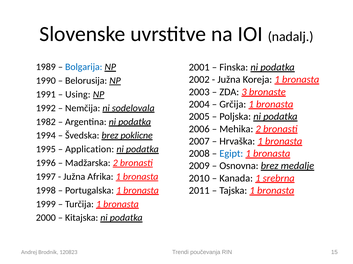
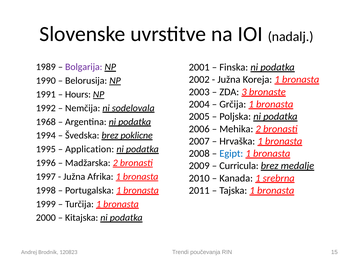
Bolgarija colour: blue -> purple (84, 67)
Using: Using -> Hours (78, 95)
1982: 1982 -> 1968 (46, 122)
Osnovna: Osnovna -> Curricula (239, 166)
